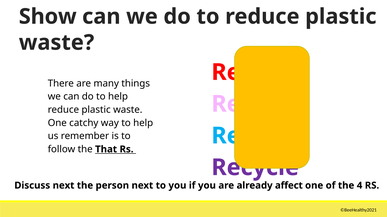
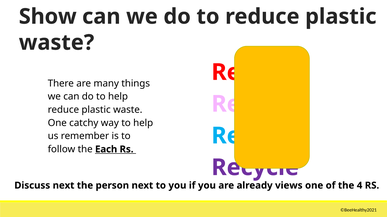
That: That -> Each (106, 150)
affect: affect -> views (289, 186)
